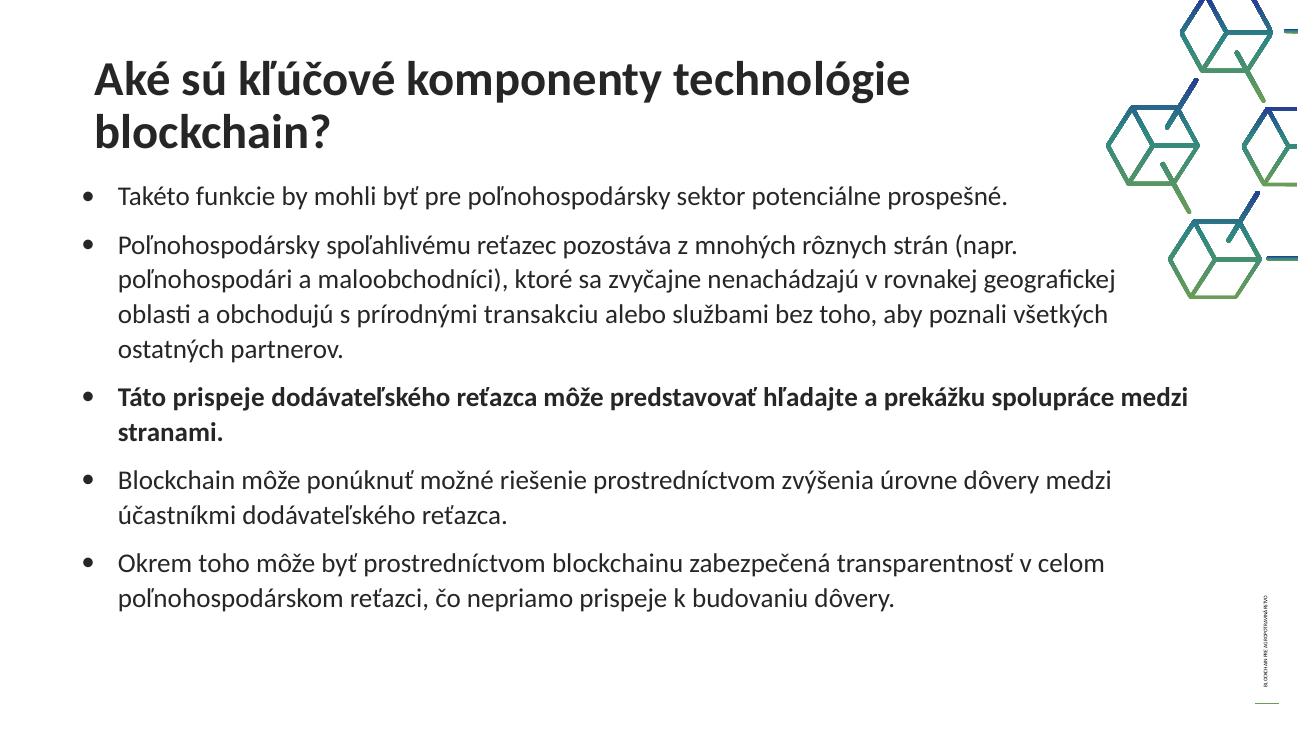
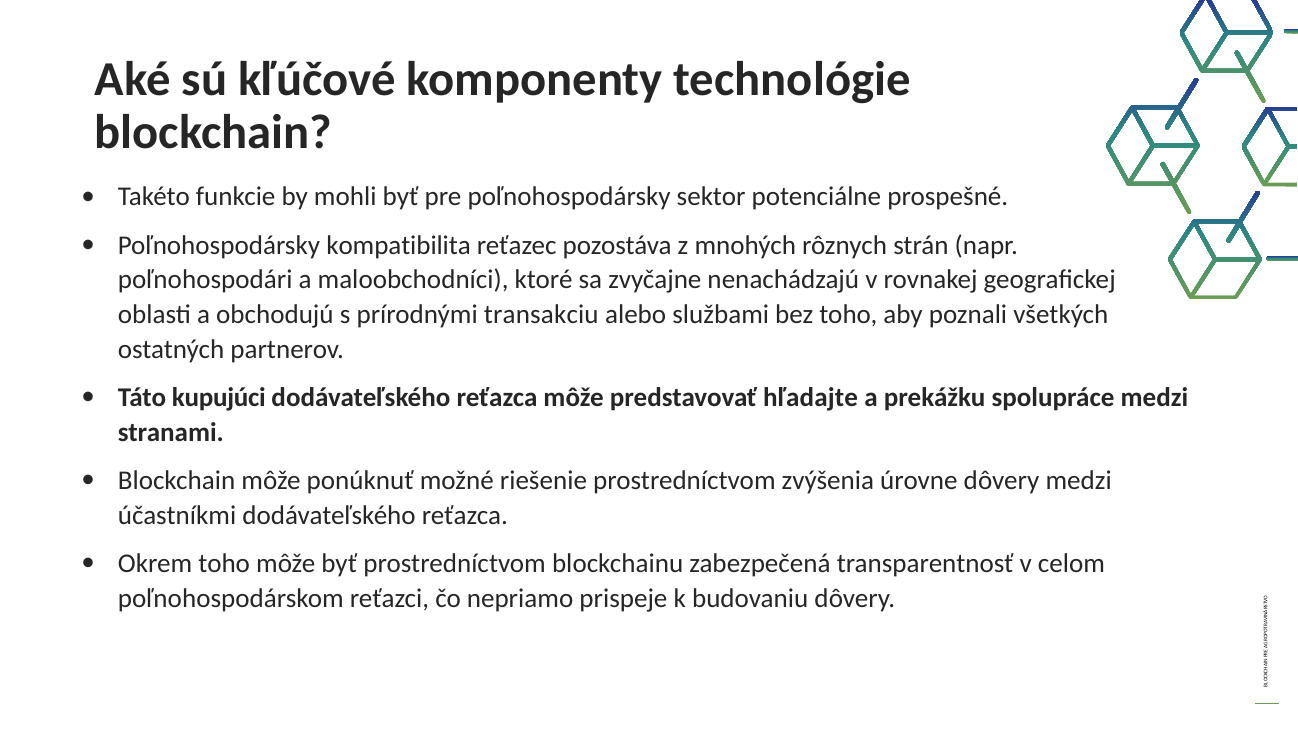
spoľahlivému: spoľahlivému -> kompatibilita (399, 245)
Táto prispeje: prispeje -> kupujúci (219, 398)
